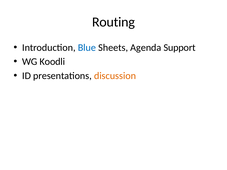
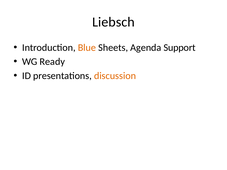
Routing: Routing -> Liebsch (113, 22)
Blue colour: blue -> orange (87, 48)
Koodli: Koodli -> Ready (52, 62)
